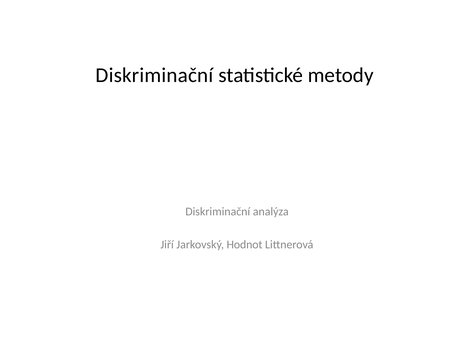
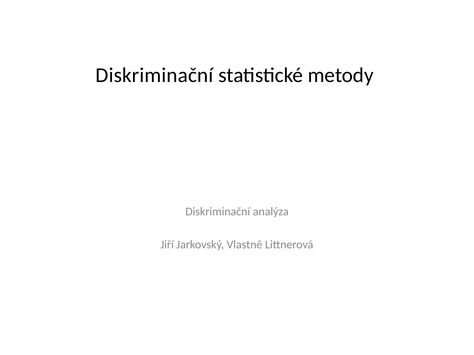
Hodnot: Hodnot -> Vlastně (244, 245)
